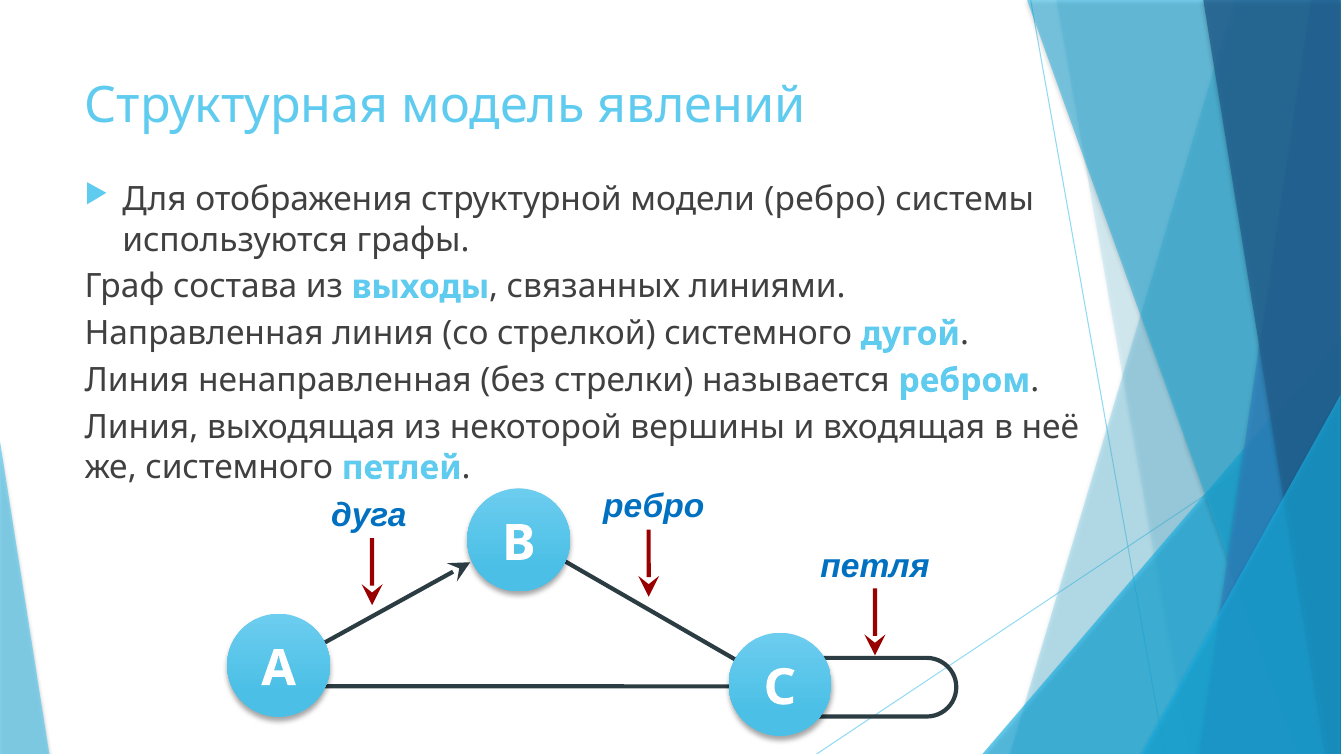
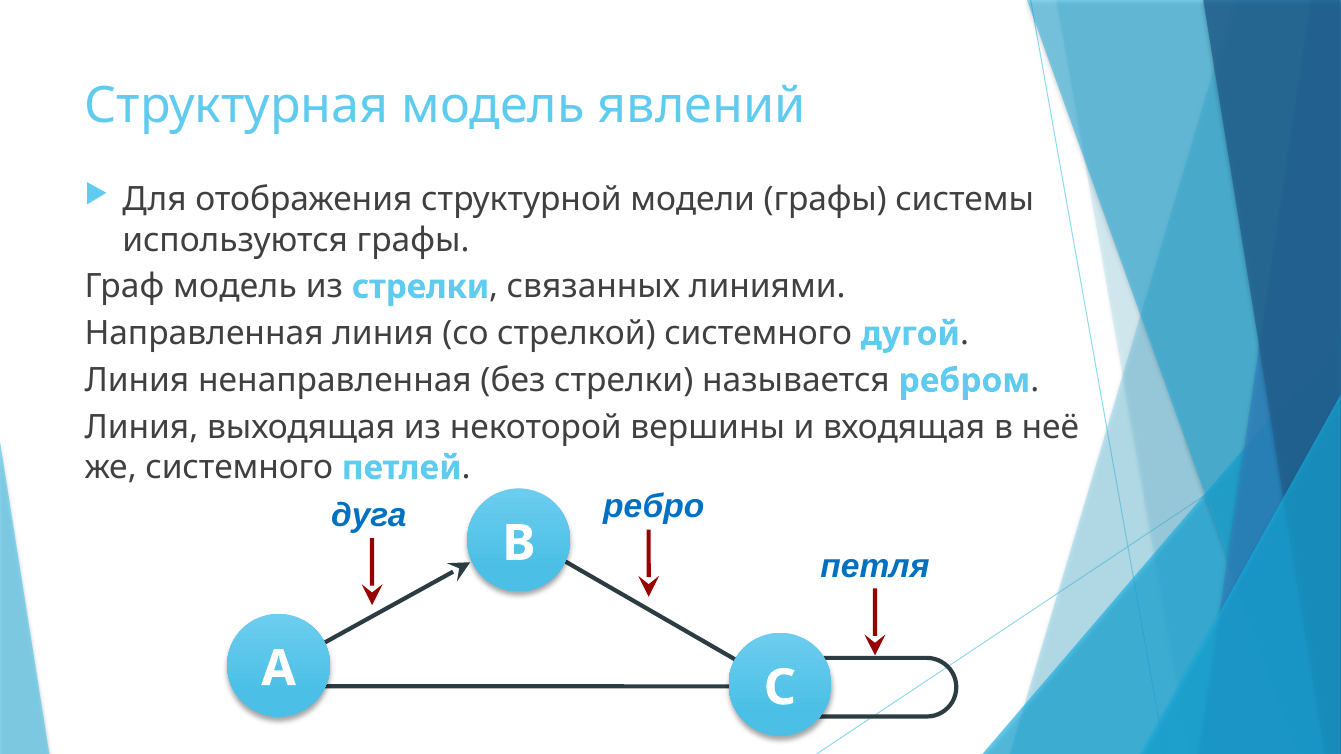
модели ребро: ребро -> графы (825, 200)
Граф состава: состава -> модель (235, 287)
из выходы: выходы -> стрелки (421, 287)
